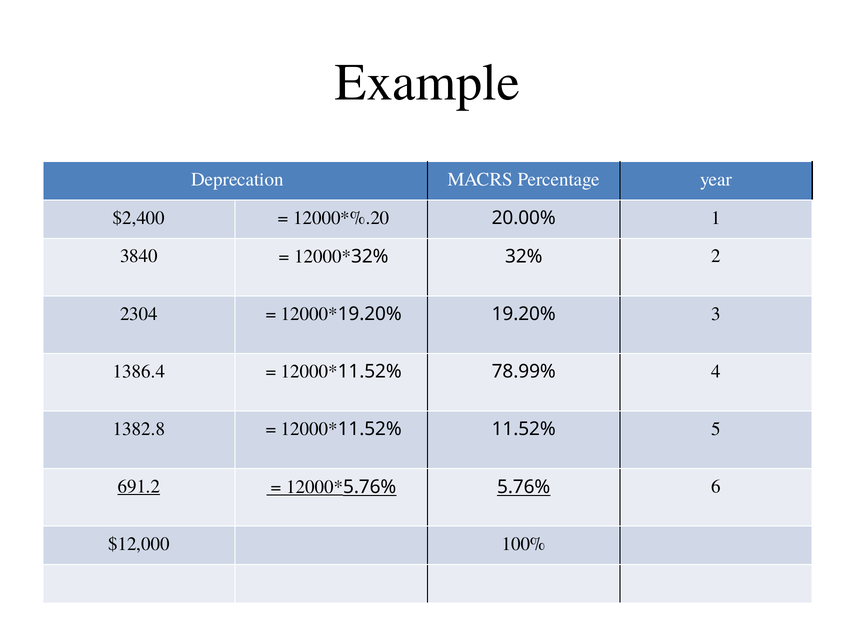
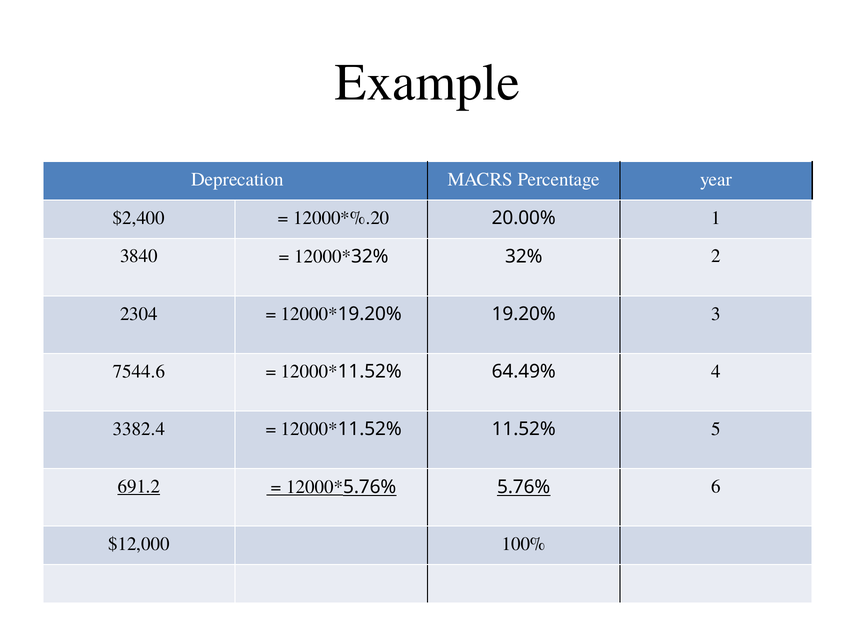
1386.4: 1386.4 -> 7544.6 (139, 372)
78.99%: 78.99% -> 64.49% (524, 372)
1382.8: 1382.8 -> 3382.4 (139, 429)
